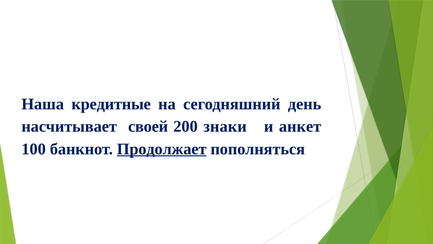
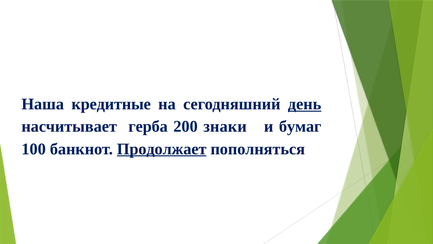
день underline: none -> present (305, 104)
своей: своей -> герба (148, 126)
анкет: анкет -> бумаг (300, 126)
